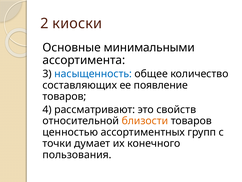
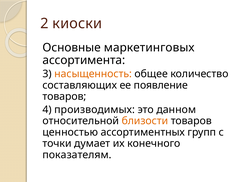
минимальными: минимальными -> маркетинговых (149, 47)
насыщенность colour: blue -> orange (93, 74)
рассматривают: рассматривают -> производимых (95, 109)
свойств: свойств -> данном (176, 109)
пользования: пользования -> показателям (77, 154)
